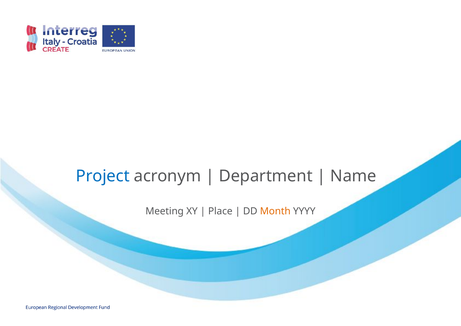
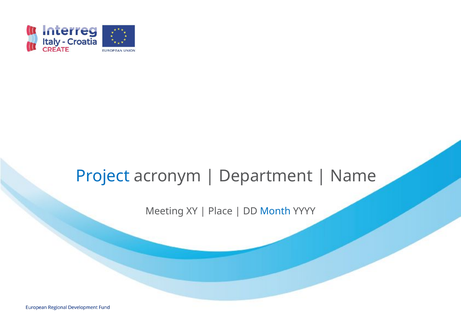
Month colour: orange -> blue (275, 211)
